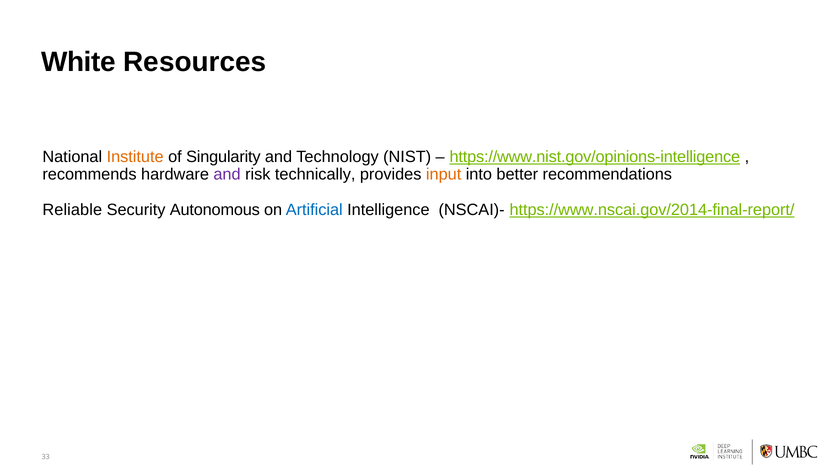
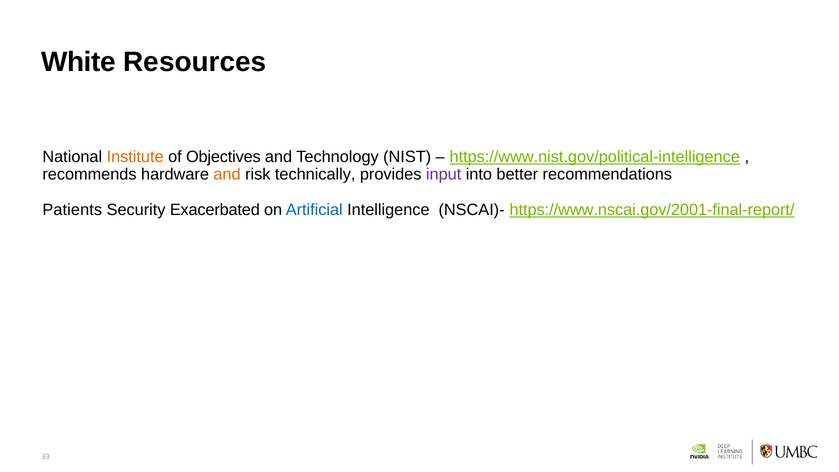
Singularity: Singularity -> Objectives (223, 157)
https://www.nist.gov/opinions-intelligence: https://www.nist.gov/opinions-intelligence -> https://www.nist.gov/political-intelligence (595, 157)
and colour: purple -> orange (227, 175)
input colour: orange -> purple (444, 175)
Reliable: Reliable -> Patients (72, 210)
Autonomous: Autonomous -> Exacerbated (215, 210)
https://www.nscai.gov/2014-final-report/: https://www.nscai.gov/2014-final-report/ -> https://www.nscai.gov/2001-final-report/ (652, 210)
